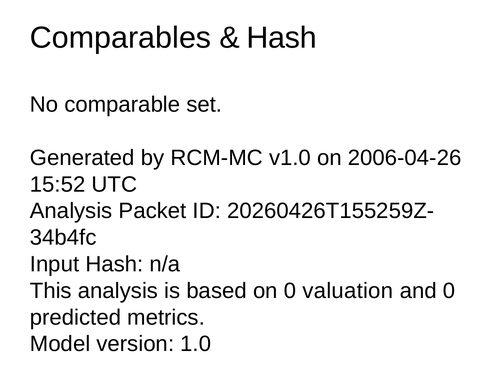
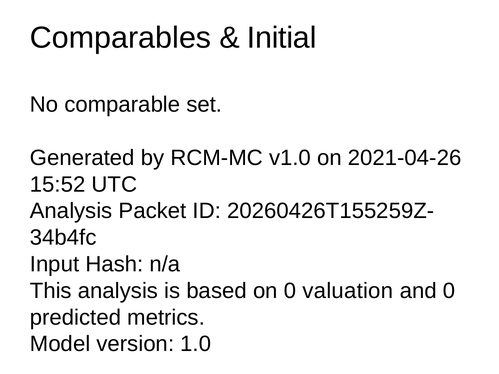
Hash: Hash -> Initial (282, 38)
2006-04-26: 2006-04-26 -> 2021-04-26 (405, 158)
